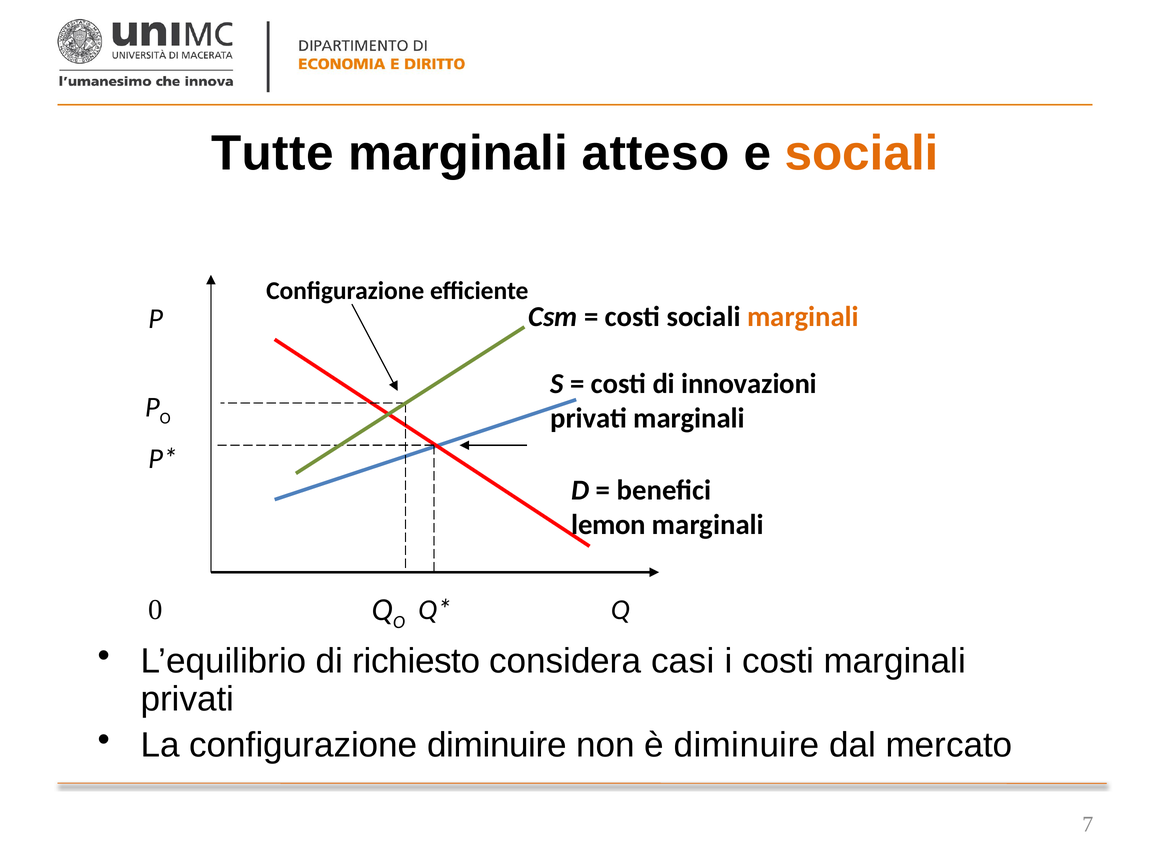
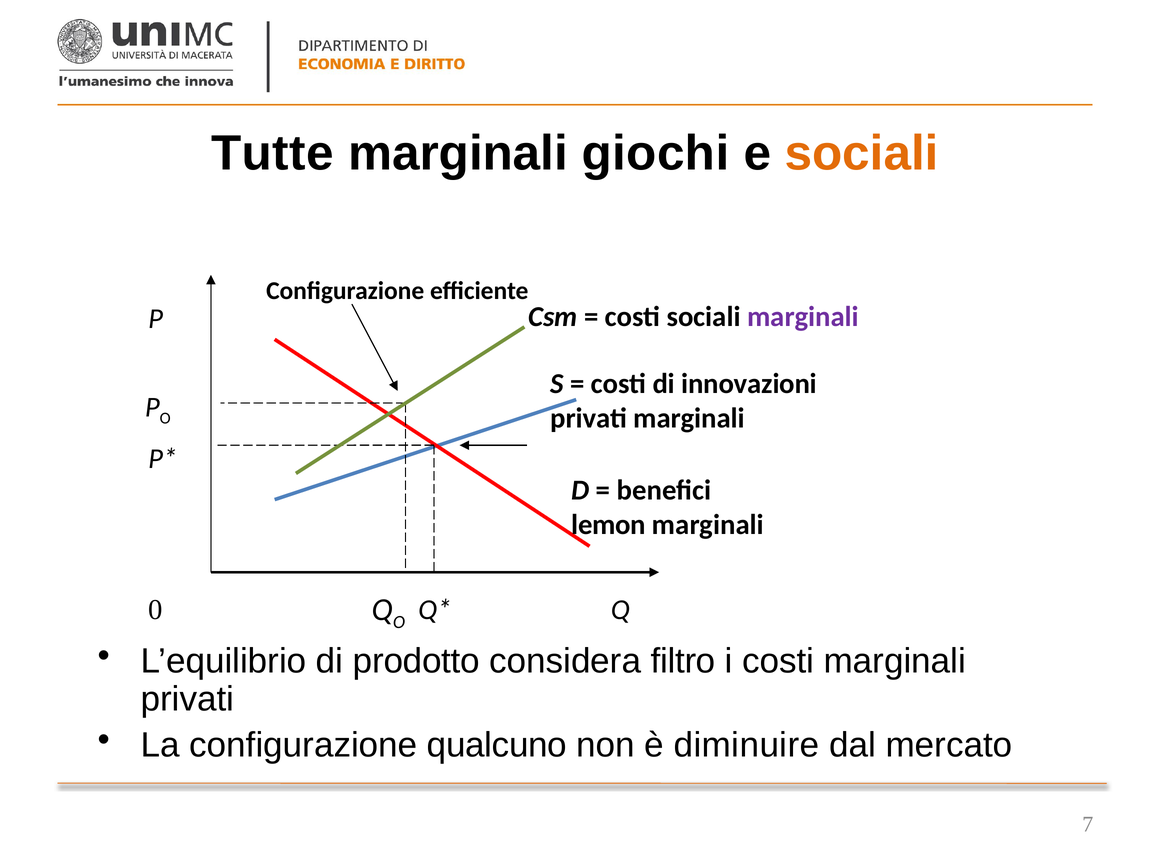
atteso: atteso -> giochi (655, 153)
marginali colour: orange -> purple (803, 316)
richiesto: richiesto -> prodotto (416, 661)
casi: casi -> filtro (683, 661)
configurazione diminuire: diminuire -> qualcuno (497, 745)
